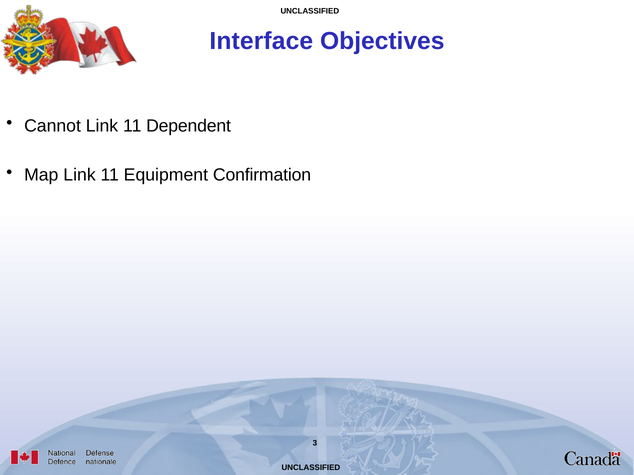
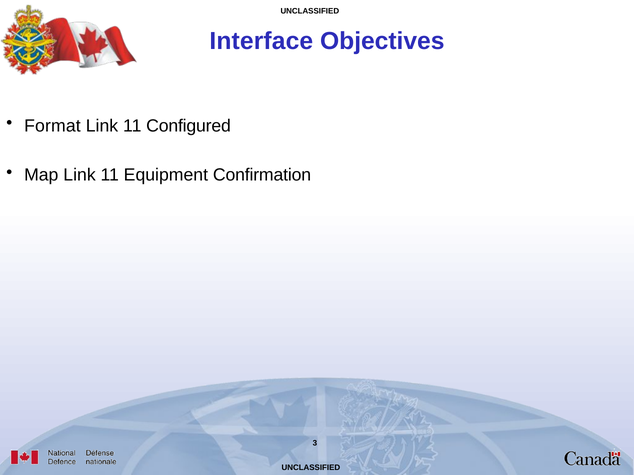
Cannot: Cannot -> Format (52, 126)
Dependent: Dependent -> Configured (189, 126)
